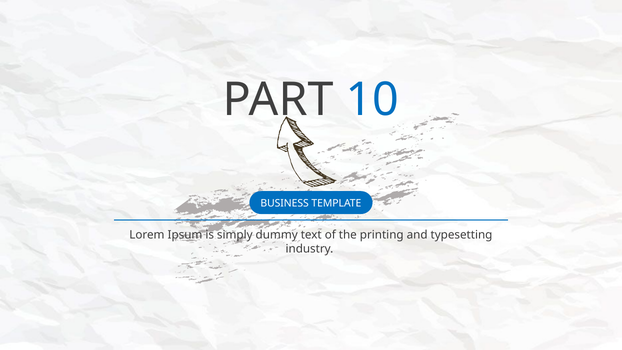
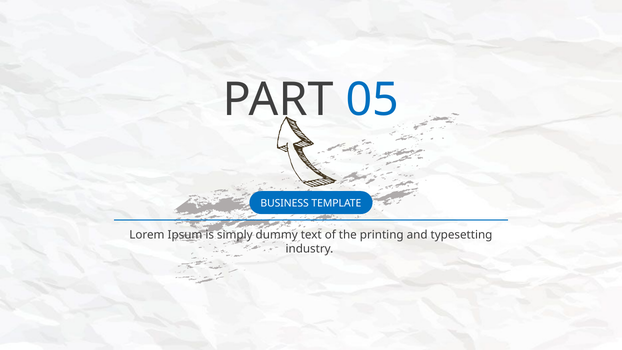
10: 10 -> 05 (372, 100)
